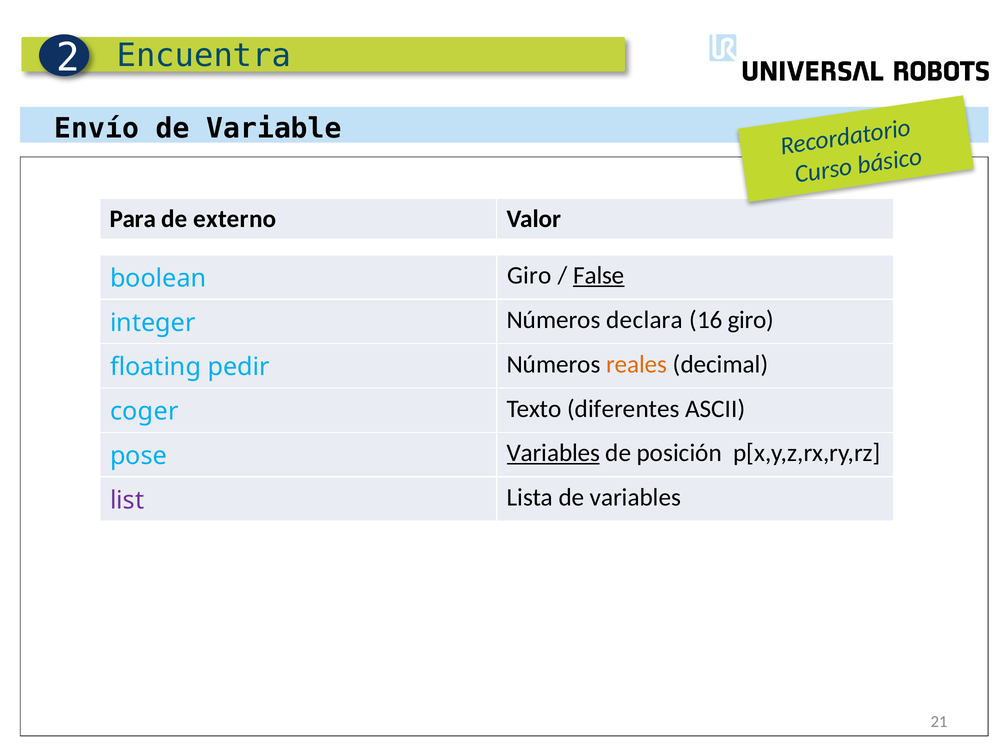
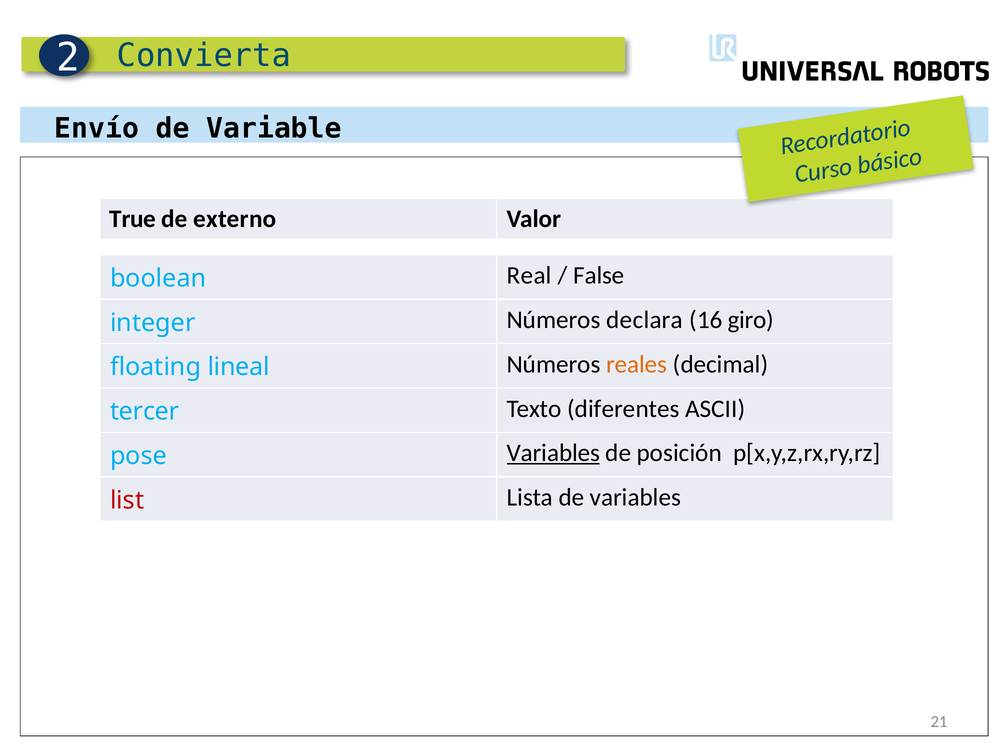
Encuentra: Encuentra -> Convierta (204, 55)
Para: Para -> True (133, 219)
boolean Giro: Giro -> Real (529, 276)
False underline: present -> none (599, 276)
pedir: pedir -> lineal (239, 367)
coger: coger -> tercer (145, 412)
list colour: purple -> red (127, 500)
